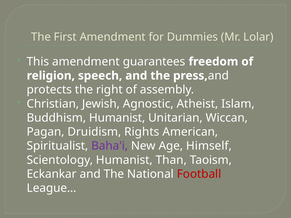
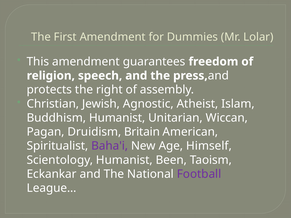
Rights: Rights -> Britain (142, 132)
Than: Than -> Been (171, 160)
Football colour: red -> purple (199, 174)
